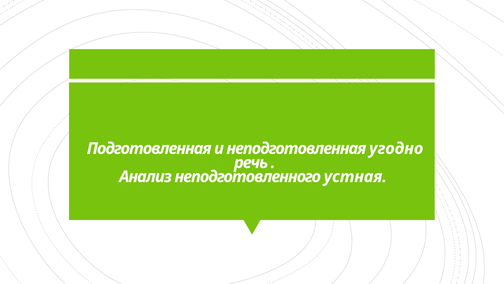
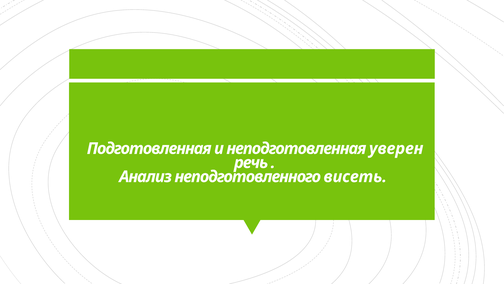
угодно: угодно -> уверен (396, 148)
устная: устная -> висеть (355, 176)
